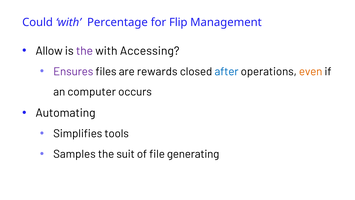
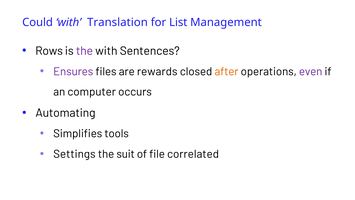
Percentage: Percentage -> Translation (117, 22)
Flip: Flip -> List (178, 22)
Allow: Allow -> Rows (49, 51)
Accessing: Accessing -> Sentences (150, 51)
after colour: blue -> orange (227, 71)
even colour: orange -> purple (311, 71)
Samples: Samples -> Settings (74, 154)
generating: generating -> correlated (193, 154)
